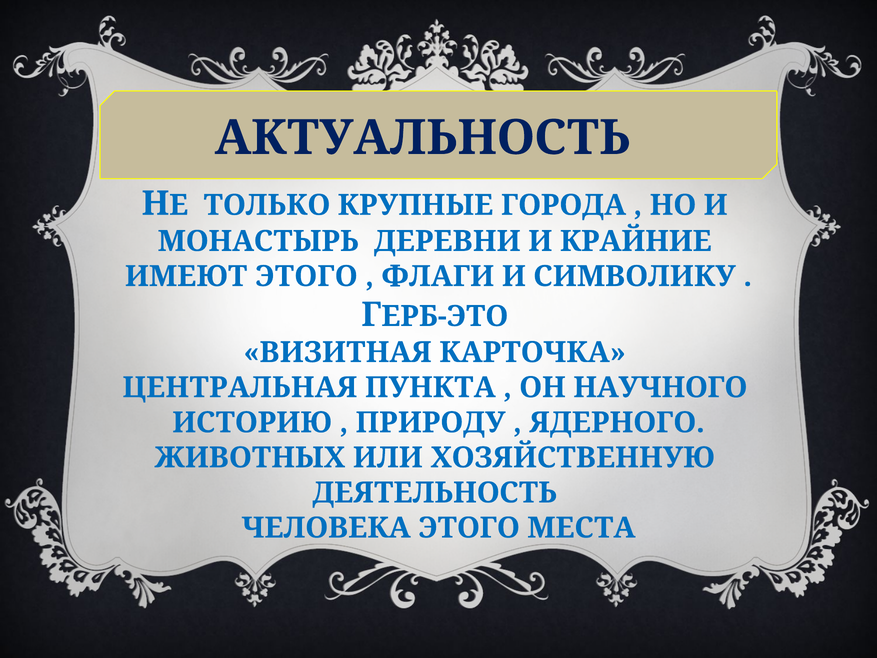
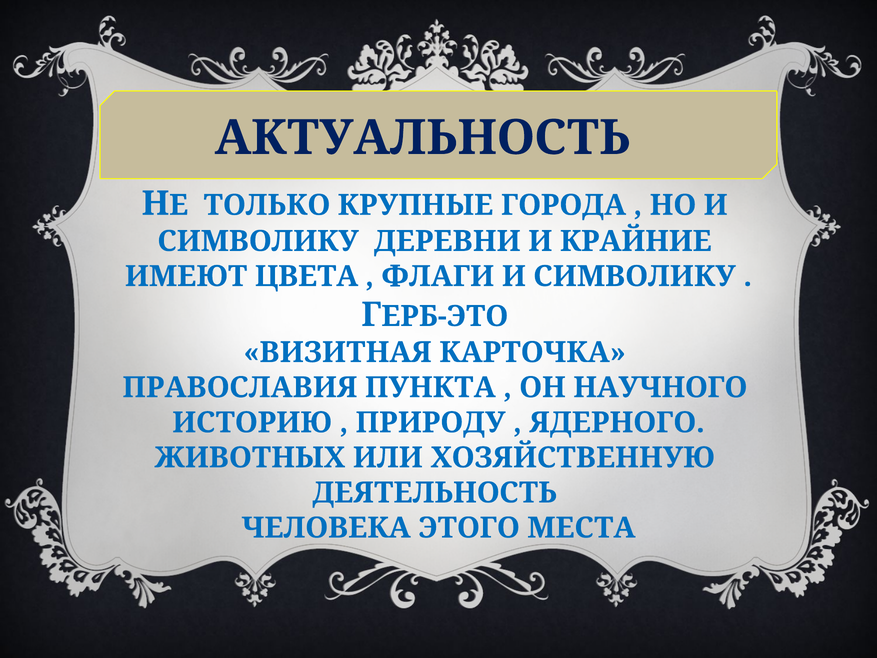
МОНАСТЫРЬ: МОНАСТЫРЬ -> СИМВОЛИКУ (258, 241)
ИМЕЮТ ЭТОГО: ЭТОГО -> ЦВЕТА (307, 276)
ЦЕНТРАЛЬНАЯ: ЦЕНТРАЛЬНАЯ -> ПРАВОСЛАВИЯ (240, 387)
